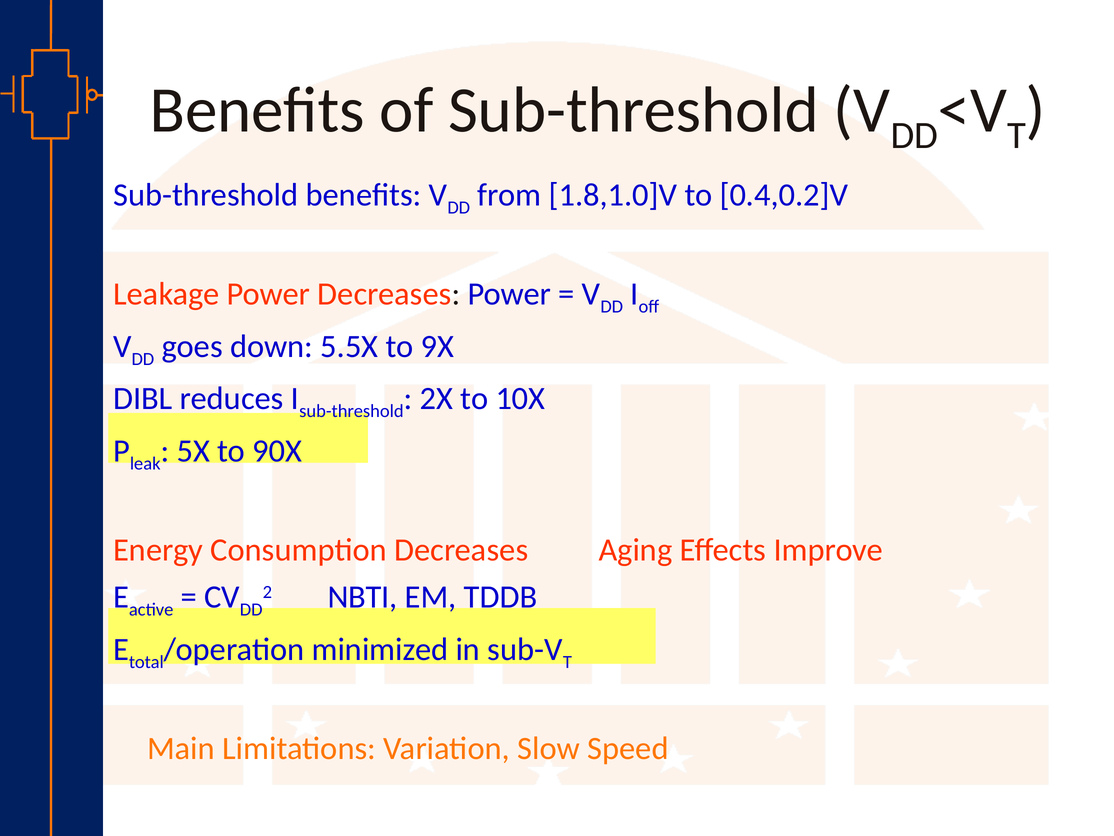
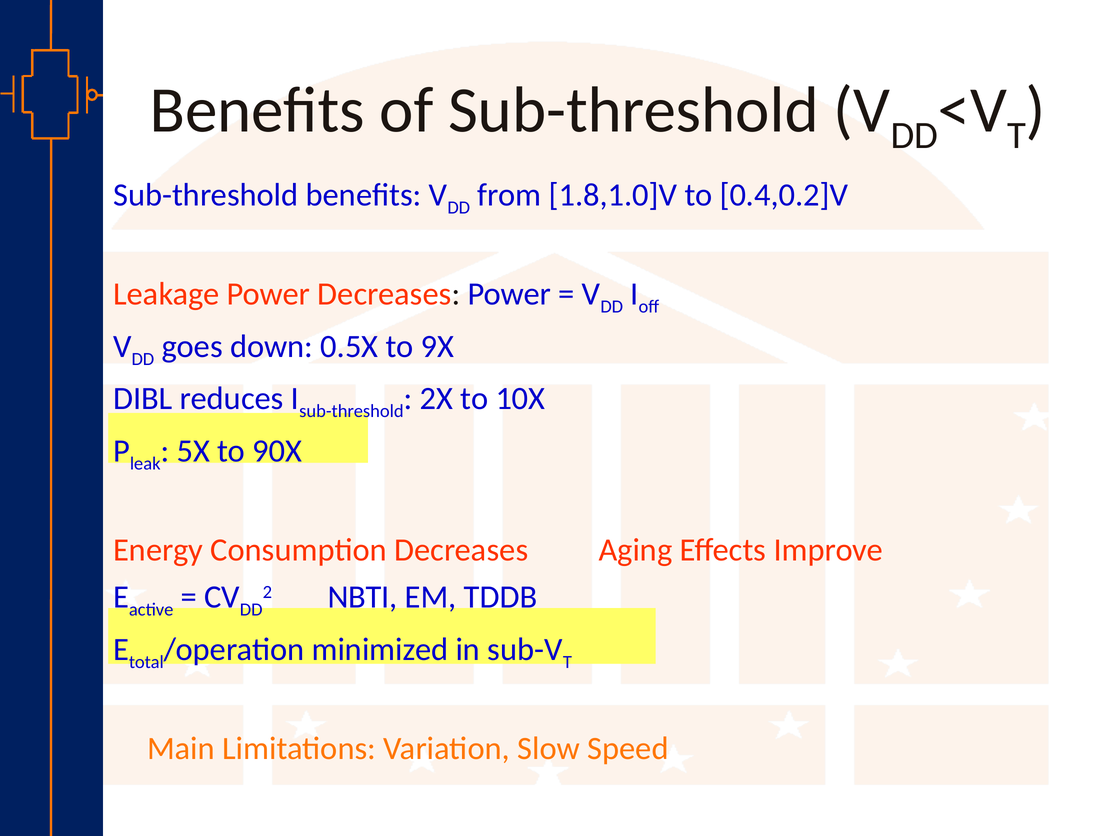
5.5X: 5.5X -> 0.5X (349, 346)
